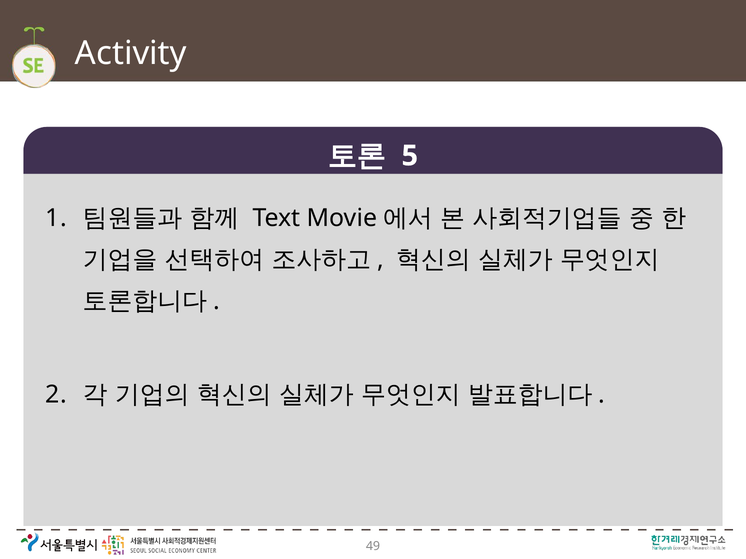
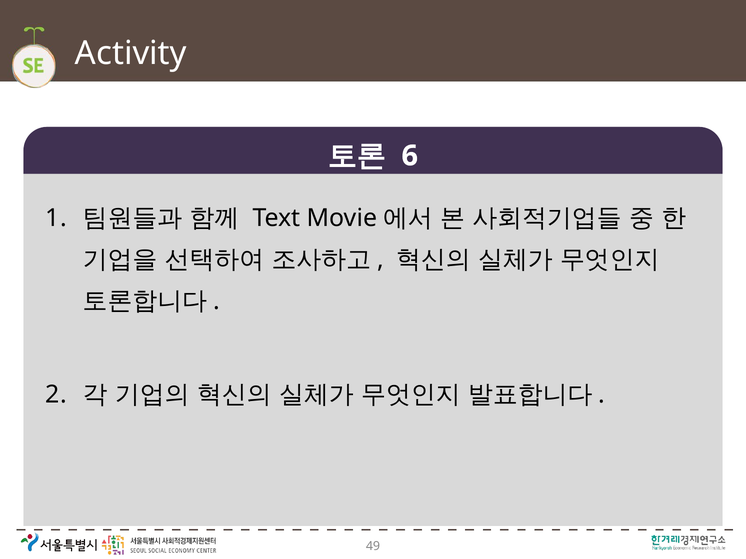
5: 5 -> 6 (410, 156)
